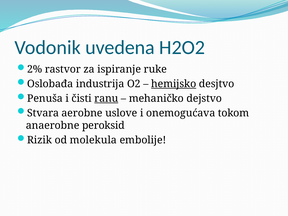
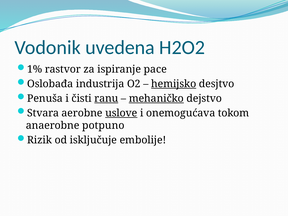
2%: 2% -> 1% (35, 69)
ruke: ruke -> pace (155, 69)
mehaničko underline: none -> present (156, 98)
uslove underline: none -> present (121, 113)
peroksid: peroksid -> potpuno (103, 125)
molekula: molekula -> isključuje (93, 140)
